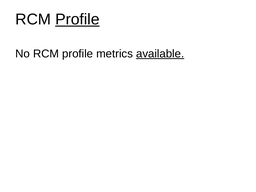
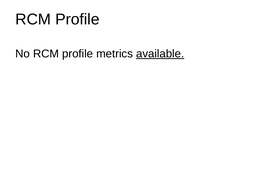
Profile underline: present -> none (77, 19)
